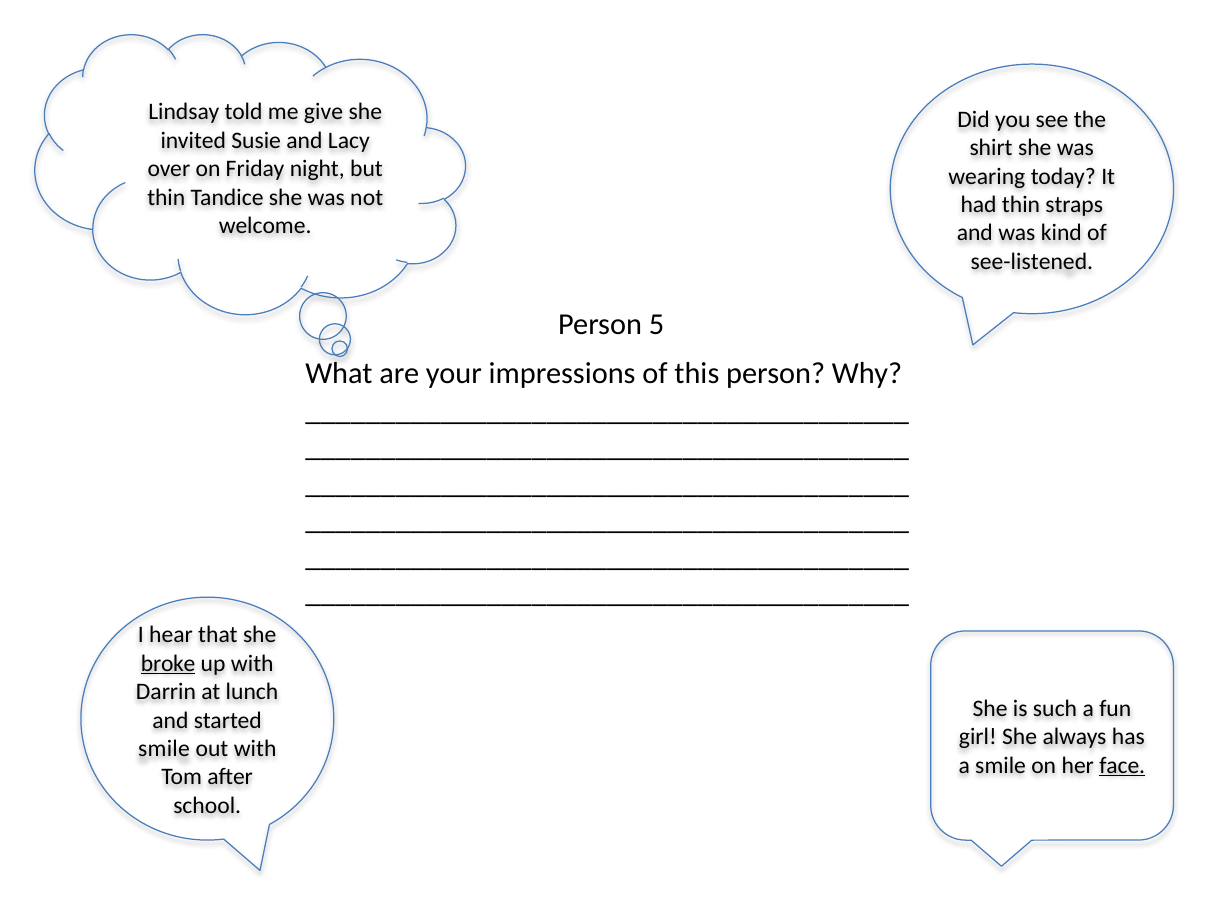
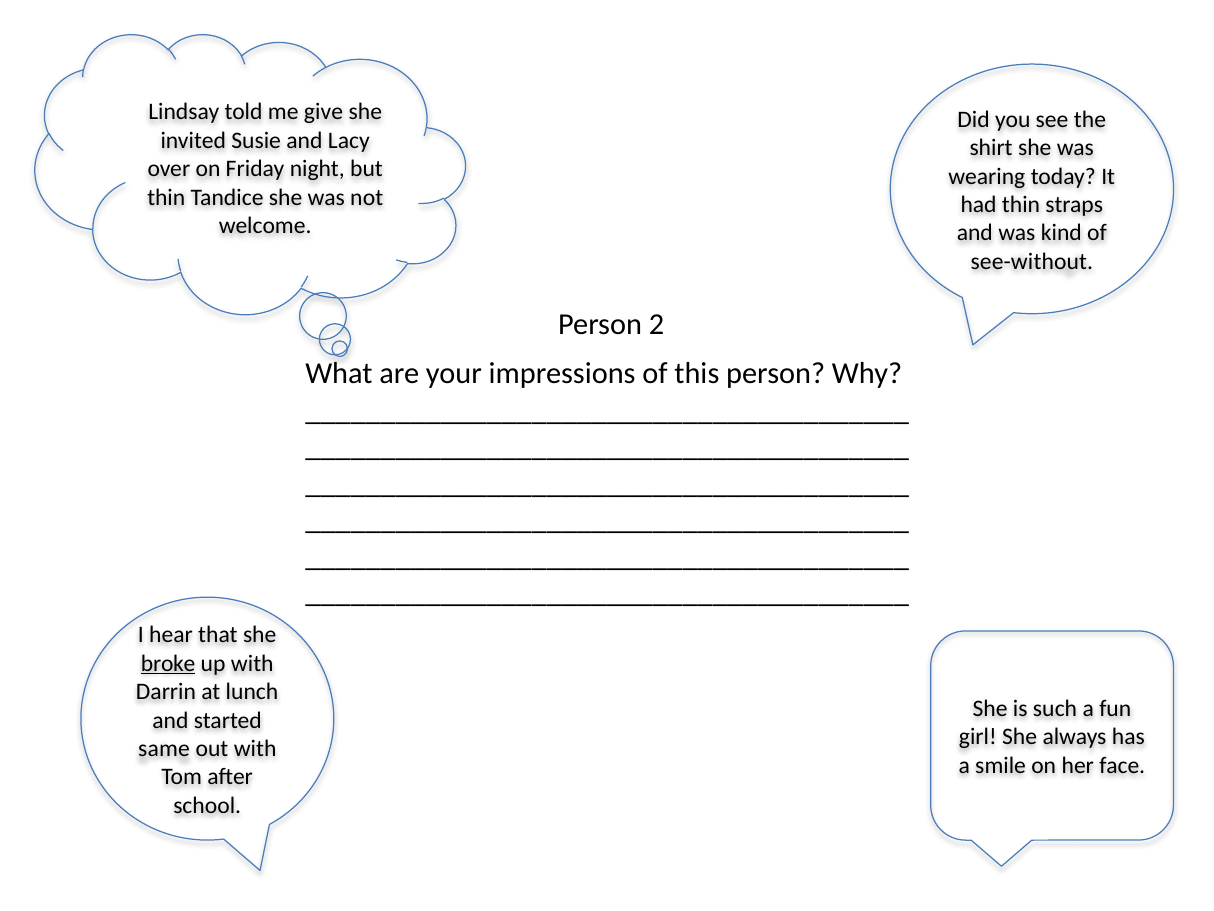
see-listened: see-listened -> see-without (1032, 261)
5: 5 -> 2 (657, 325)
smile: smile -> same (164, 748)
face underline: present -> none (1122, 765)
